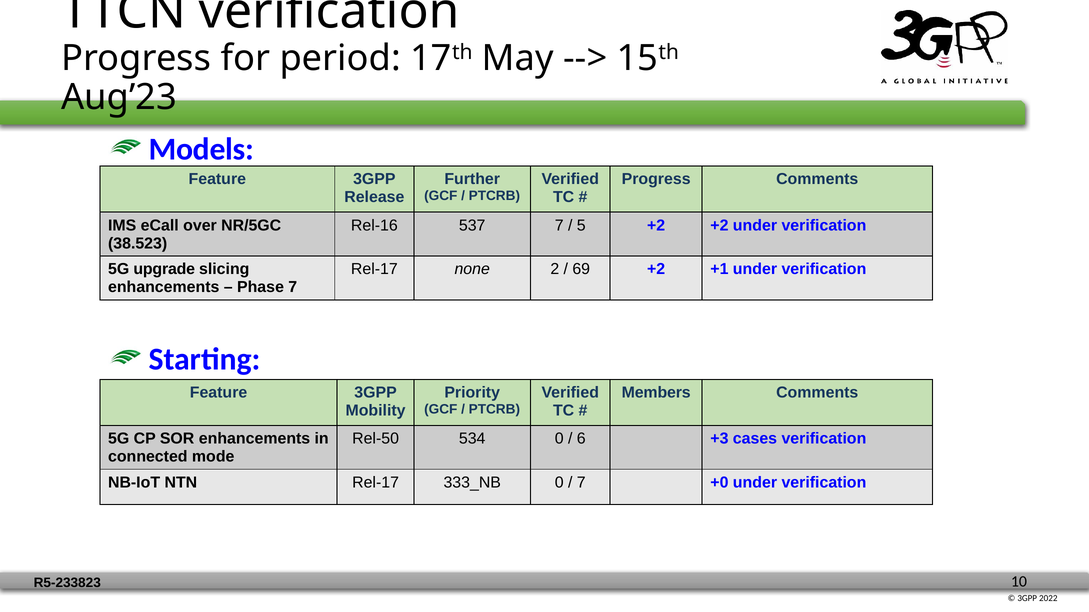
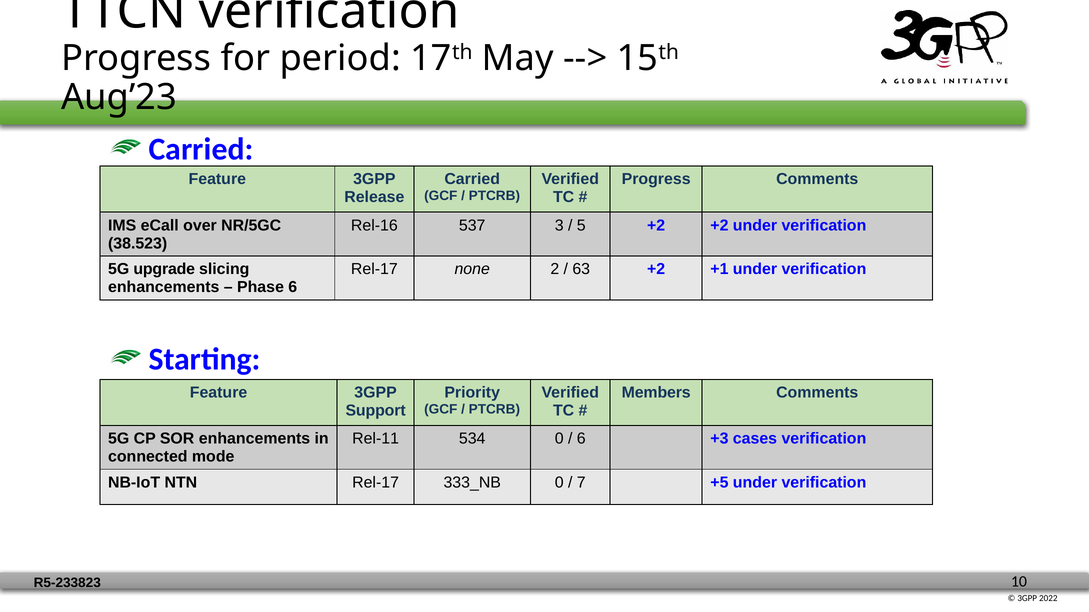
Models: Models -> Carried (201, 149)
Further: Further -> Carried (472, 179)
537 7: 7 -> 3 (559, 226)
69: 69 -> 63 (581, 269)
Phase 7: 7 -> 6 (293, 287)
Mobility: Mobility -> Support (376, 411)
Rel-50: Rel-50 -> Rel-11 (376, 439)
+0: +0 -> +5 (719, 483)
